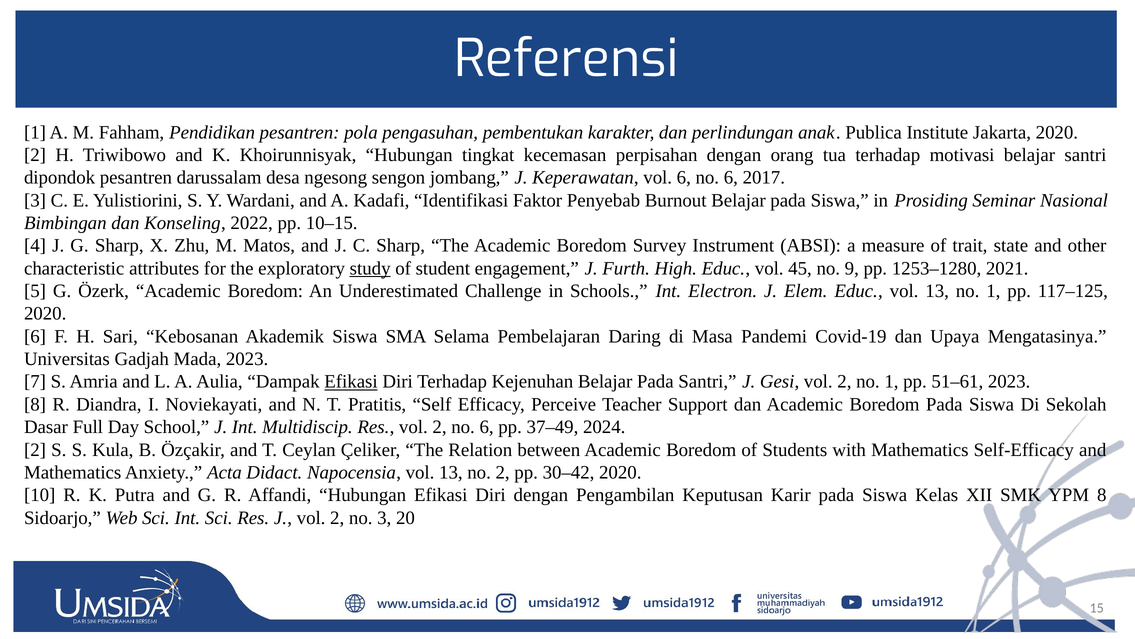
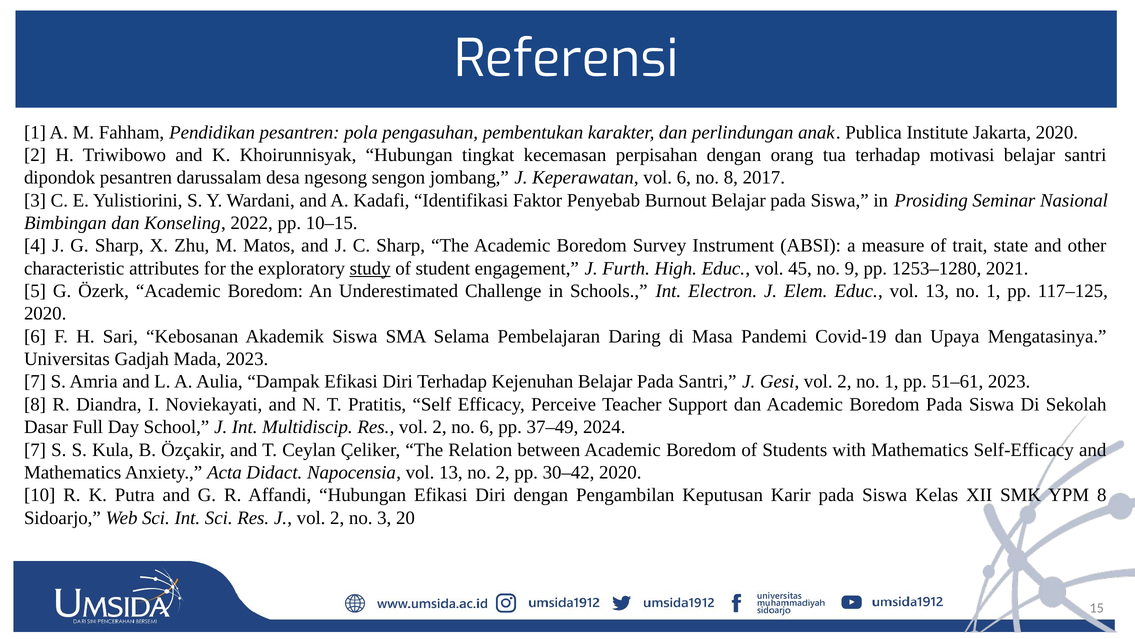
6 no 6: 6 -> 8 (731, 178)
Efikasi underline: present -> none (351, 381)
2: 2 -> 7 (35, 449)
